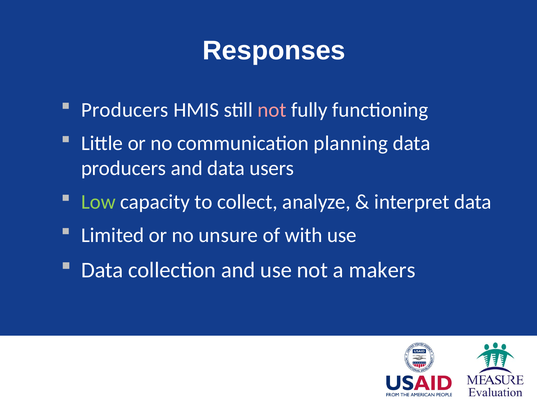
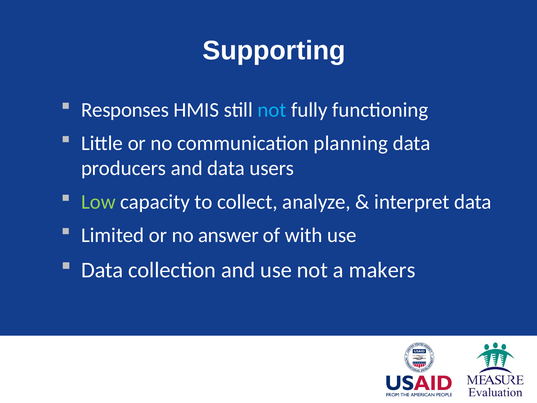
Responses: Responses -> Supporting (274, 51)
Producers: Producers -> Responses (125, 110)
not colour: pink -> light blue (272, 110)
unsure: unsure -> answer (228, 235)
